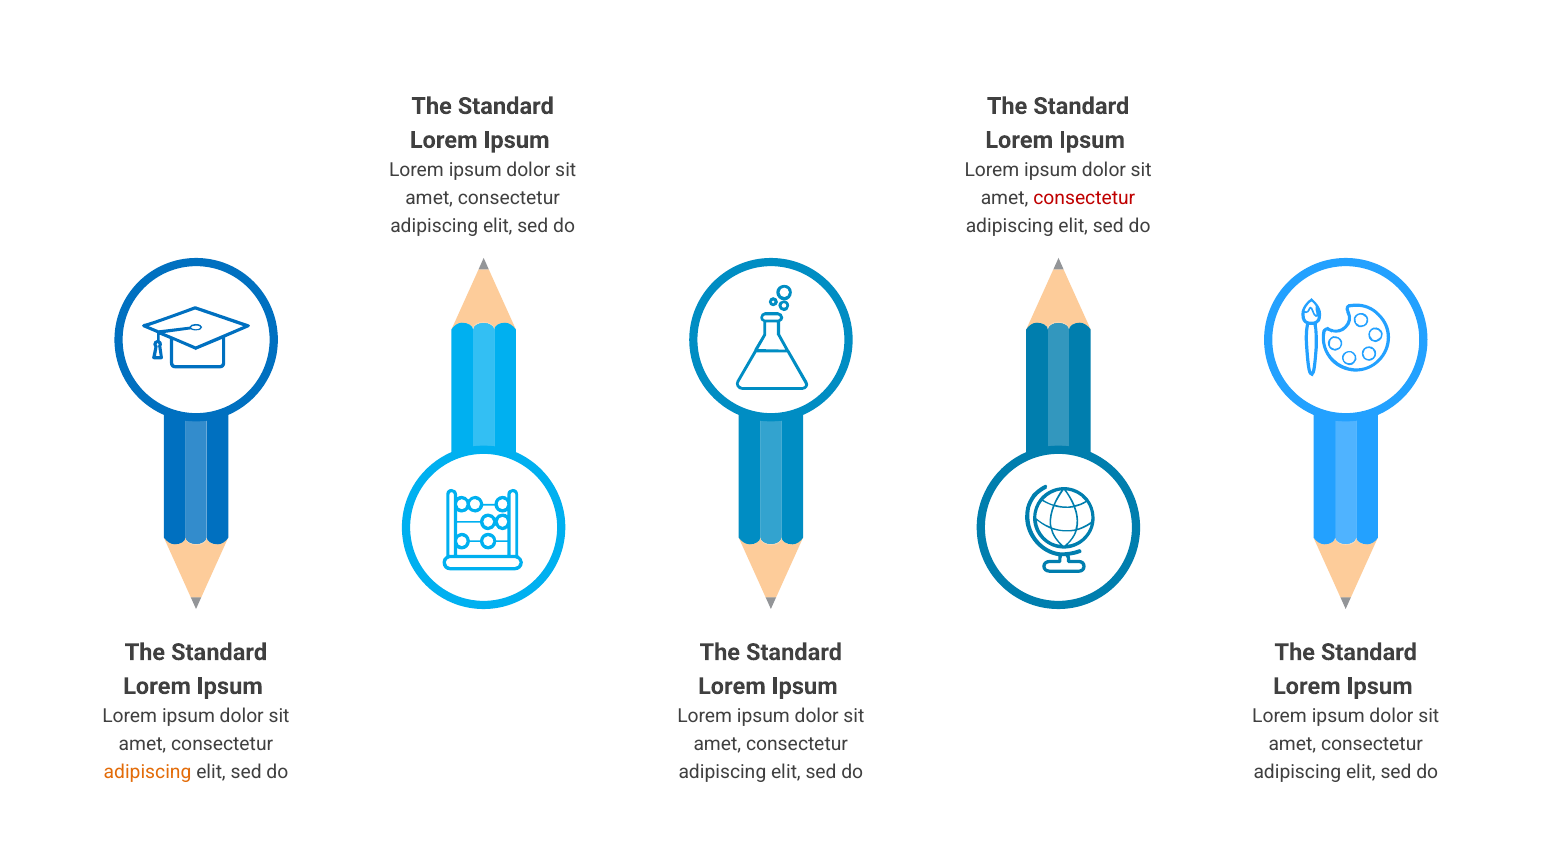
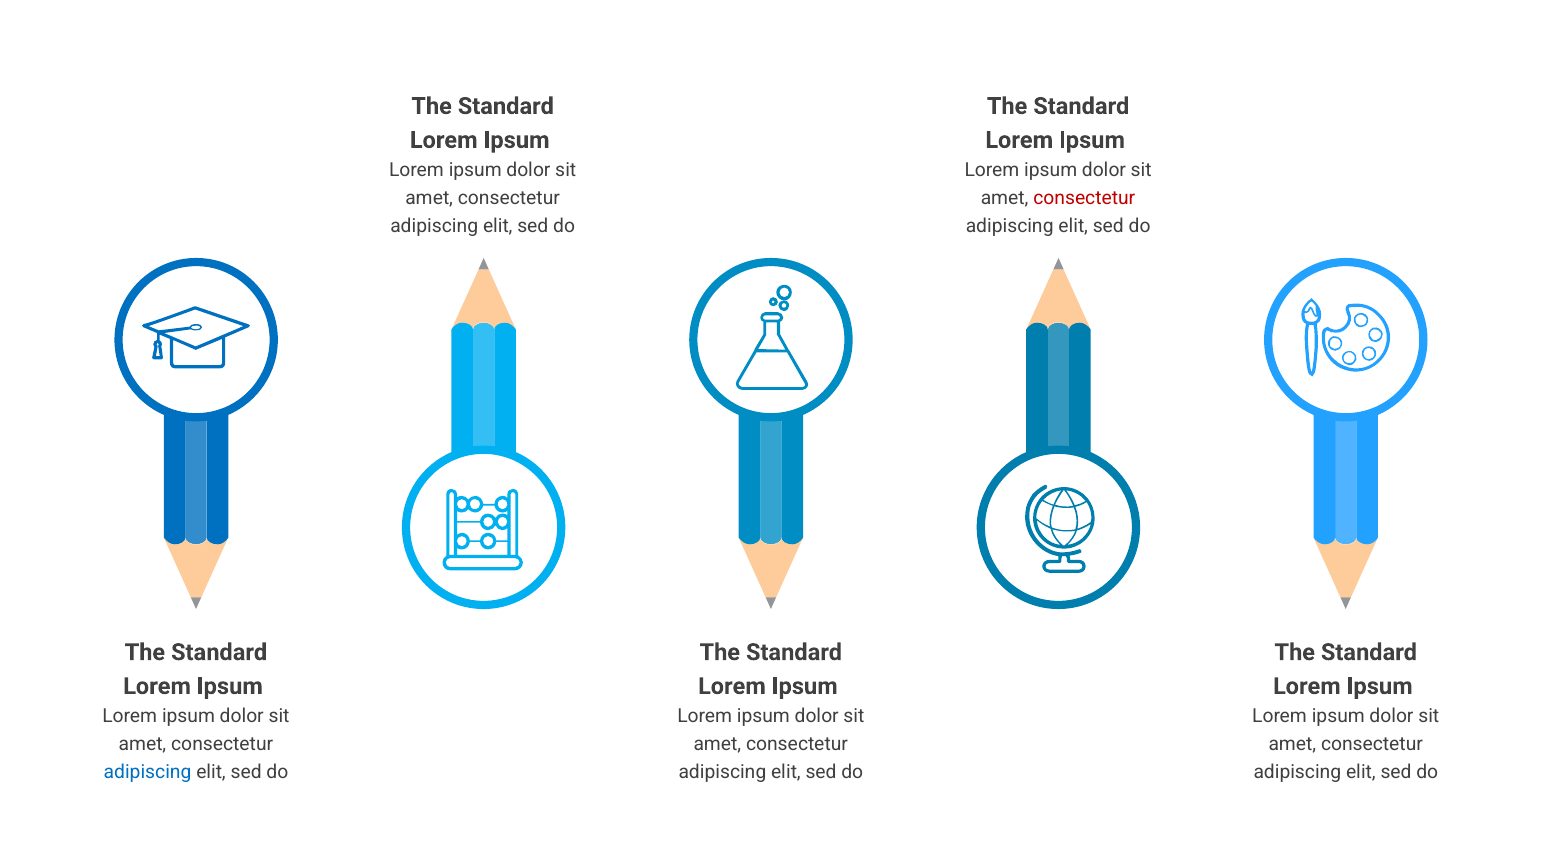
adipiscing colour: orange -> blue (148, 772)
